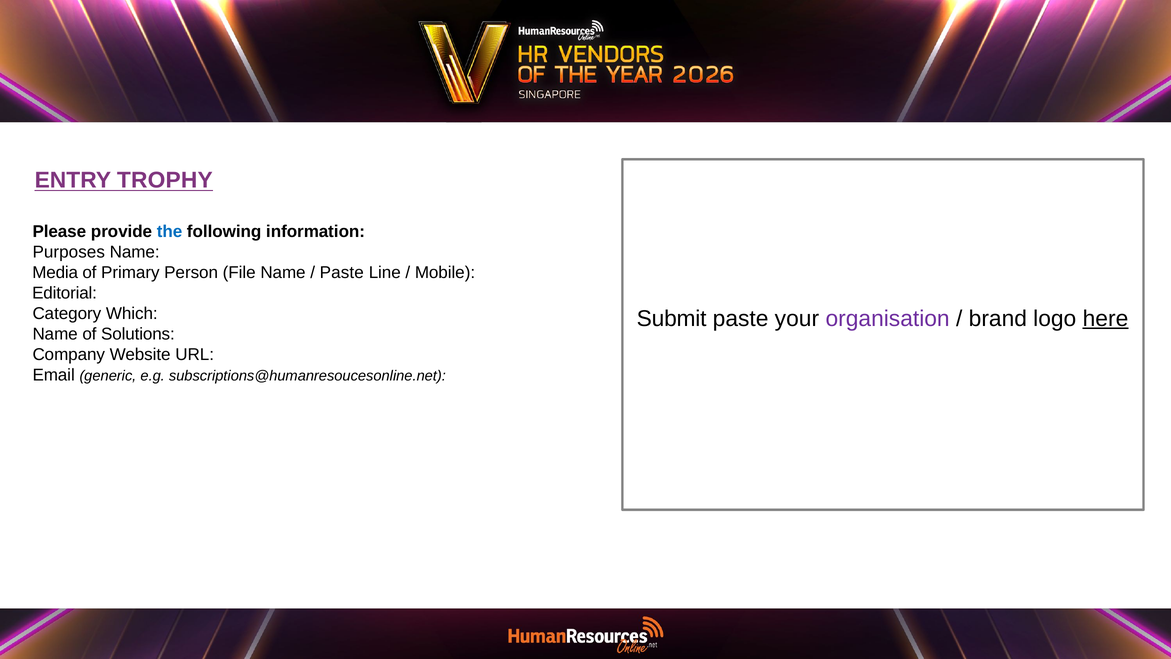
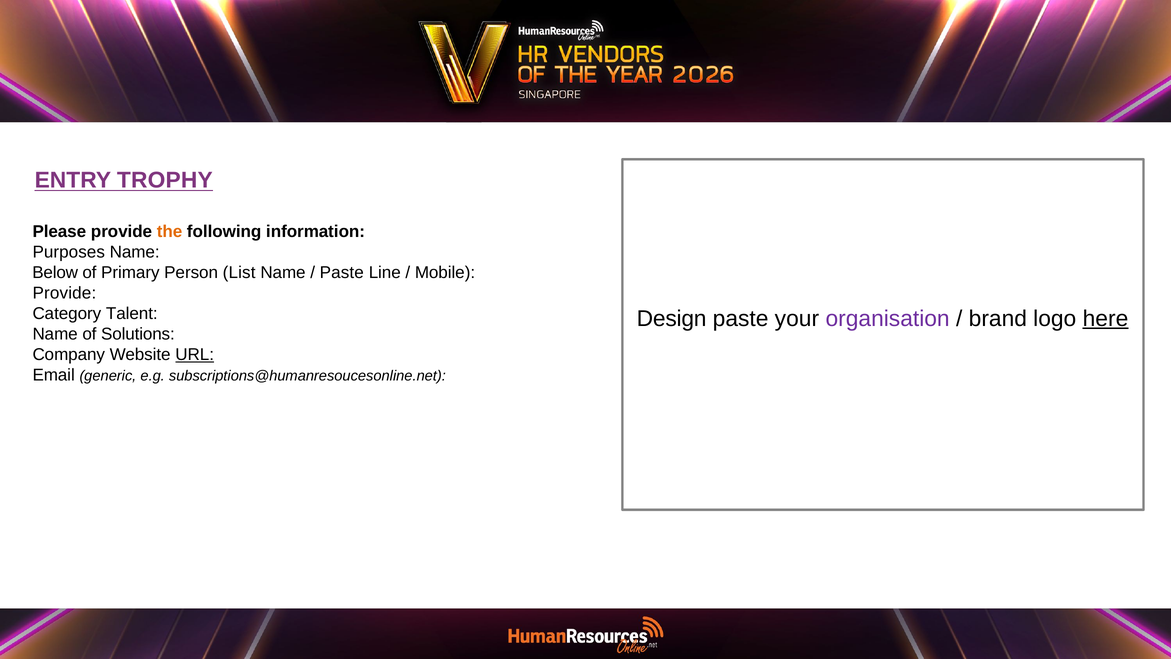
the colour: blue -> orange (170, 232)
Media: Media -> Below (55, 273)
File: File -> List (239, 273)
Editorial: Editorial -> Provide (64, 293)
Which: Which -> Talent (132, 314)
Submit: Submit -> Design (672, 318)
URL underline: none -> present (195, 354)
